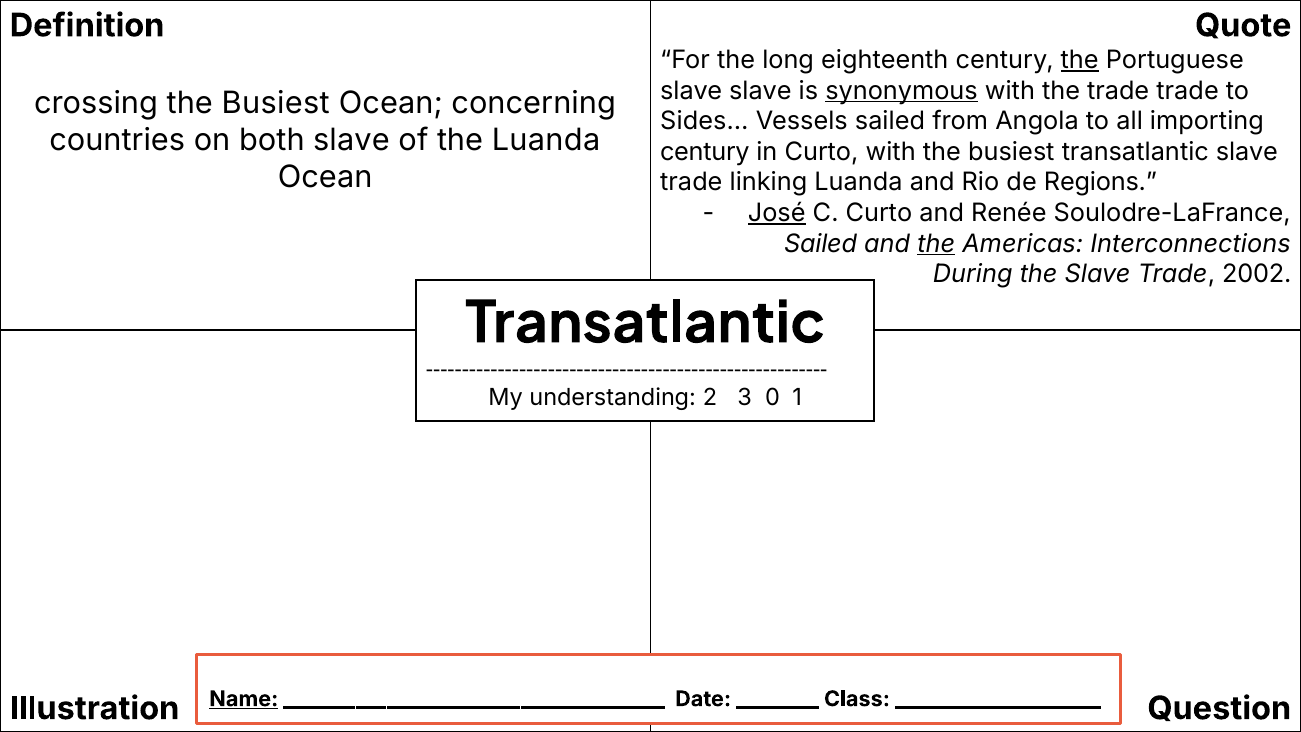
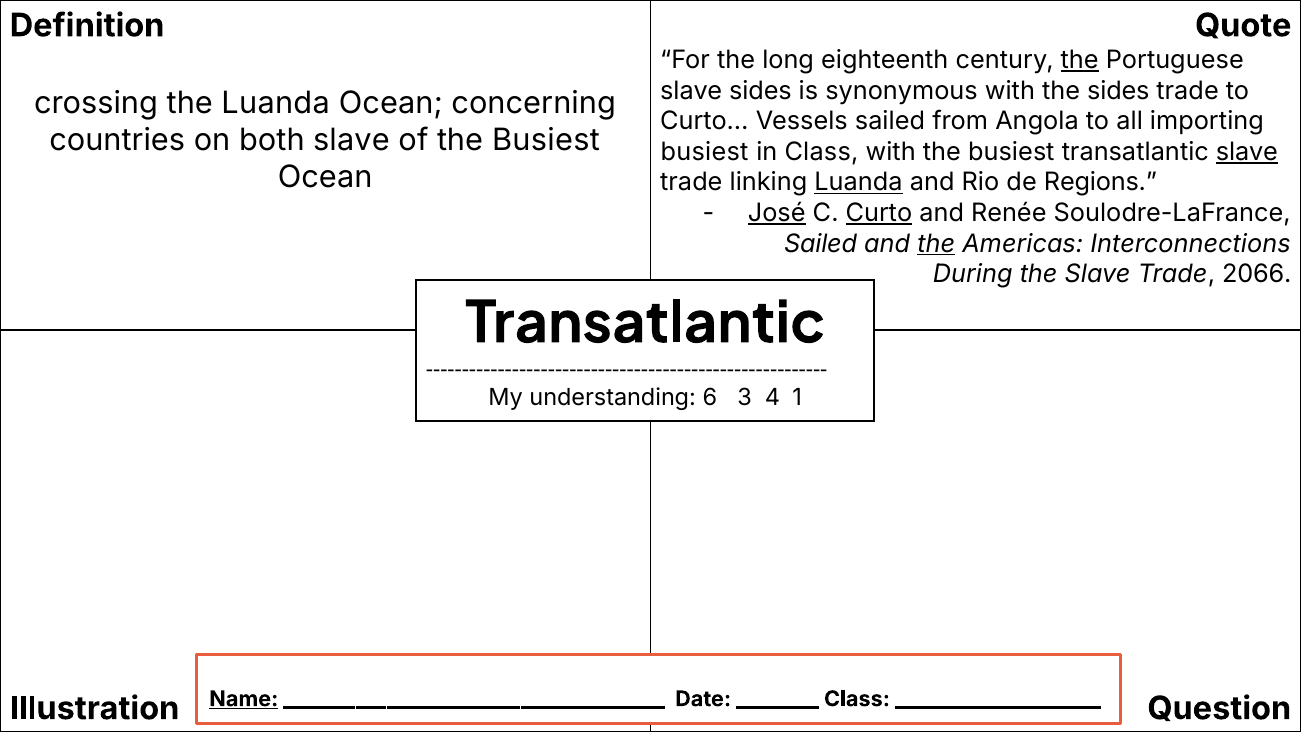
slave slave: slave -> sides (760, 91)
synonymous underline: present -> none (902, 91)
the trade: trade -> sides (1118, 91)
crossing the Busiest: Busiest -> Luanda (276, 103)
Sides…: Sides… -> Curto… (704, 121)
of the Luanda: Luanda -> Busiest (546, 140)
century: century -> busiest (705, 152)
in Curto: Curto -> Class (821, 152)
slave underline: none -> present (1247, 152)
Luanda underline: none -> present (859, 183)
Curto underline: none -> present (879, 213)
2002: 2002 -> 2066 (1257, 274)
2: 2 -> 6 (710, 398)
0: 0 -> 4 (772, 398)
